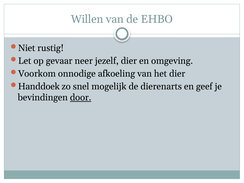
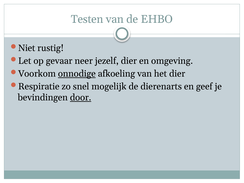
Willen: Willen -> Testen (87, 19)
onnodige underline: none -> present (77, 74)
Handdoek: Handdoek -> Respiratie (39, 87)
